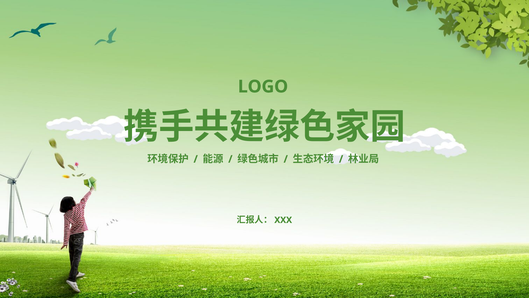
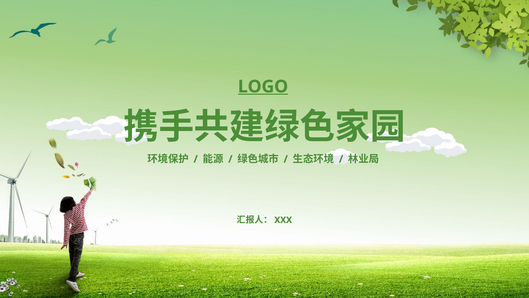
LOGO underline: none -> present (263, 86)
